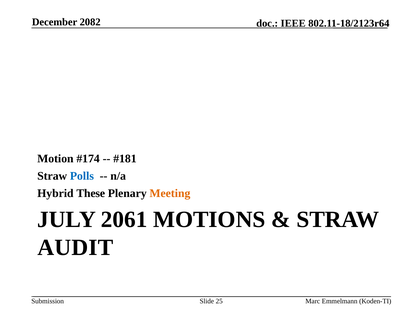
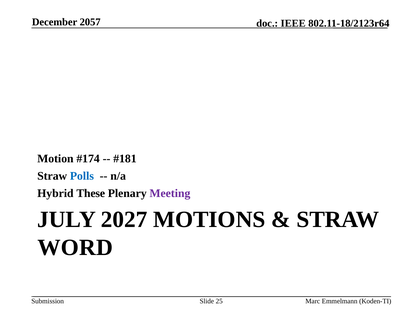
2082: 2082 -> 2057 (90, 22)
Meeting colour: orange -> purple (170, 194)
2061: 2061 -> 2027 (124, 220)
AUDIT: AUDIT -> WORD (75, 248)
